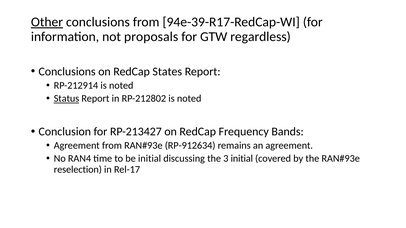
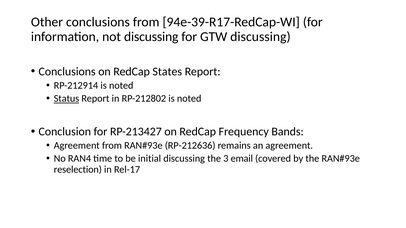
Other underline: present -> none (47, 22)
not proposals: proposals -> discussing (151, 37)
GTW regardless: regardless -> discussing (260, 37)
RP-912634: RP-912634 -> RP-212636 (190, 146)
3 initial: initial -> email (242, 159)
